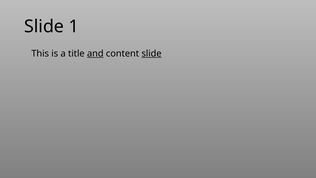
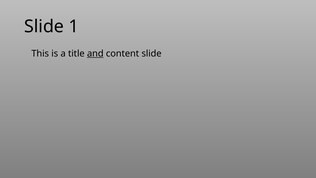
slide underline: present -> none (152, 53)
